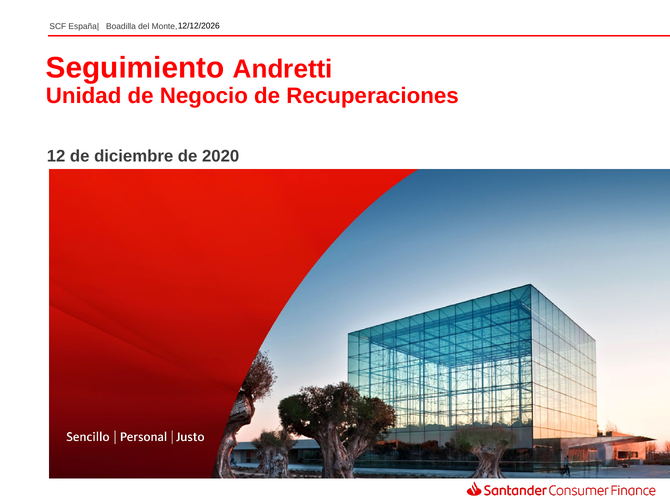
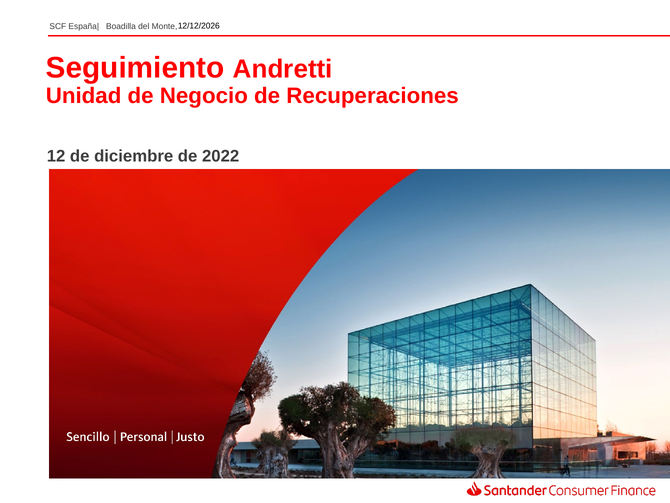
2020: 2020 -> 2022 (221, 156)
